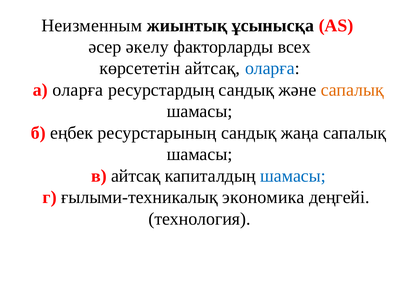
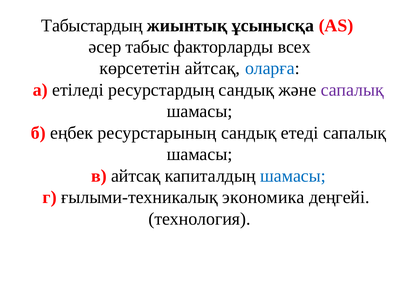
Неизменным: Неизменным -> Табыстардың (92, 25)
әкелу: әкелу -> табыс (148, 47)
а оларға: оларға -> етіледі (78, 90)
сапалық colour: orange -> purple (352, 90)
жаңа: жаңа -> етеді (300, 133)
